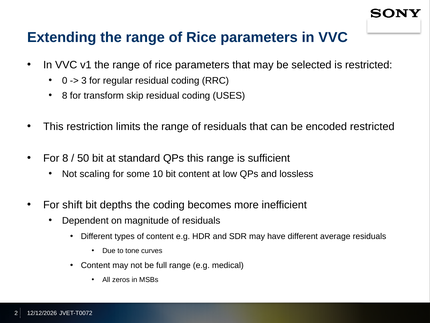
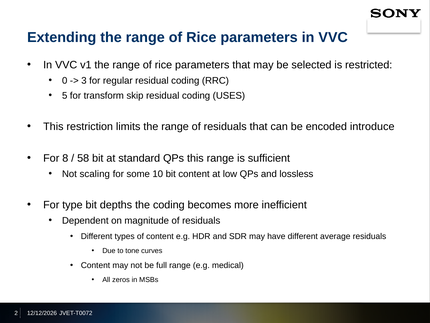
8: 8 -> 5 (65, 95)
encoded restricted: restricted -> introduce (372, 126)
50: 50 -> 58 (83, 158)
shift: shift -> type (72, 205)
